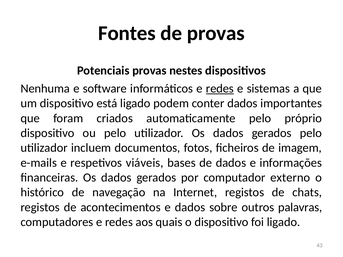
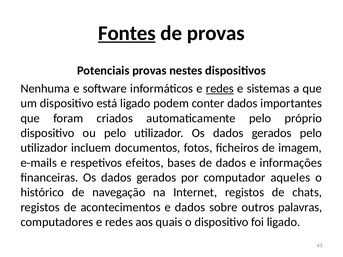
Fontes underline: none -> present (127, 33)
viáveis: viáveis -> efeitos (145, 163)
externo: externo -> aqueles (290, 178)
